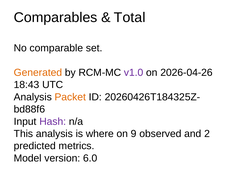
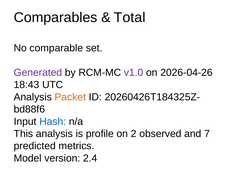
Generated colour: orange -> purple (38, 73)
Hash colour: purple -> blue (53, 122)
where: where -> profile (100, 134)
9: 9 -> 2 (134, 134)
2: 2 -> 7 (207, 134)
6.0: 6.0 -> 2.4 (90, 159)
